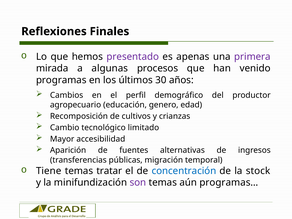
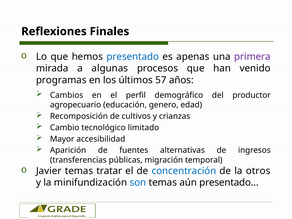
presentado colour: purple -> blue (133, 57)
30: 30 -> 57 (161, 80)
Tiene: Tiene -> Javier (49, 171)
stock: stock -> otros (258, 171)
son colour: purple -> blue (138, 183)
programas…: programas… -> presentado… (229, 183)
